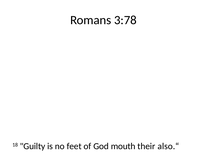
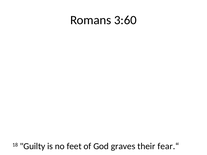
3:78: 3:78 -> 3:60 (125, 20)
mouth: mouth -> graves (123, 147)
also.“: also.“ -> fear.“ (168, 147)
